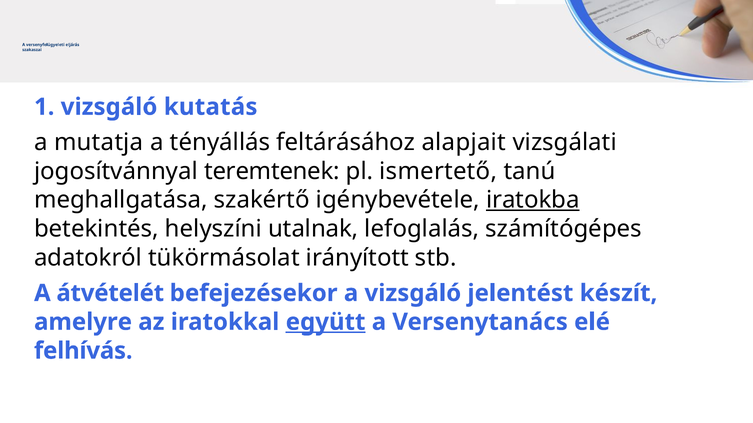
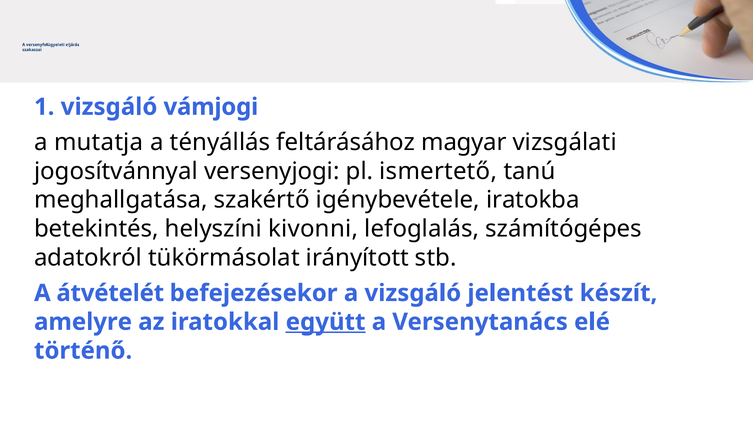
kutatás: kutatás -> vámjogi (211, 107)
alapjait: alapjait -> magyar (464, 143)
teremtenek: teremtenek -> versenyjogi (272, 171)
iratokba underline: present -> none (533, 200)
utalnak: utalnak -> kivonni (313, 229)
felhívás: felhívás -> történő (83, 351)
